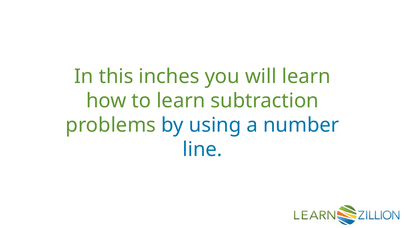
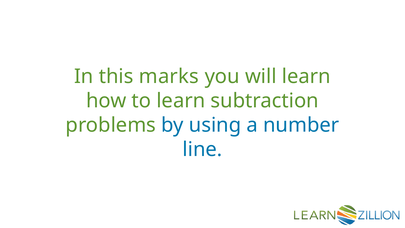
inches: inches -> marks (169, 76)
